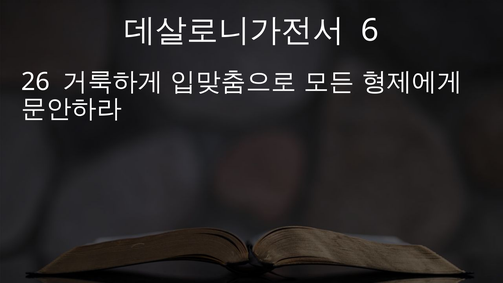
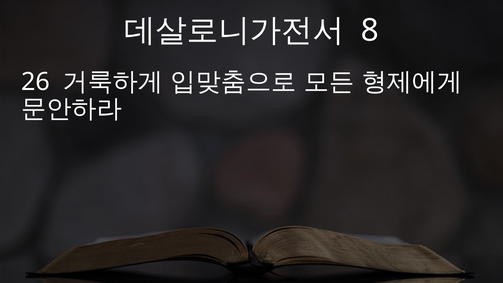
6: 6 -> 8 (370, 30)
